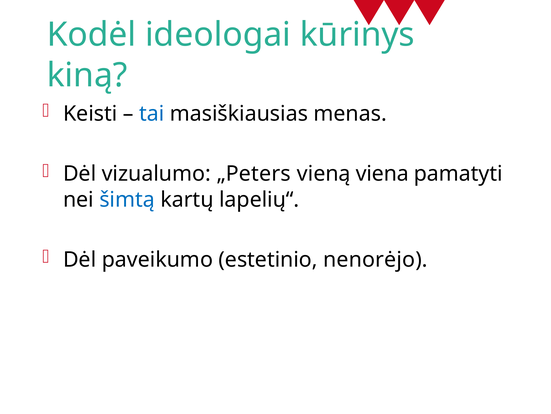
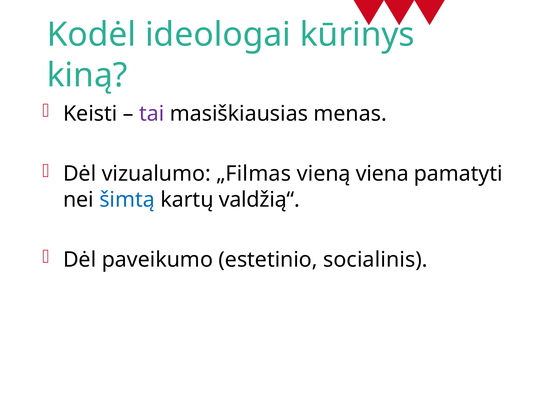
tai colour: blue -> purple (152, 114)
„Peters: „Peters -> „Filmas (254, 174)
lapelių“: lapelių“ -> valdžią“ (259, 199)
nenorėjo: nenorėjo -> socialinis (375, 259)
